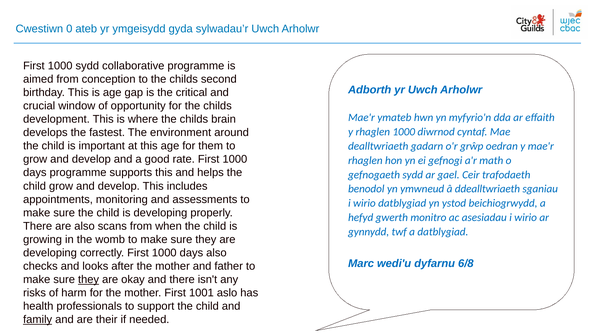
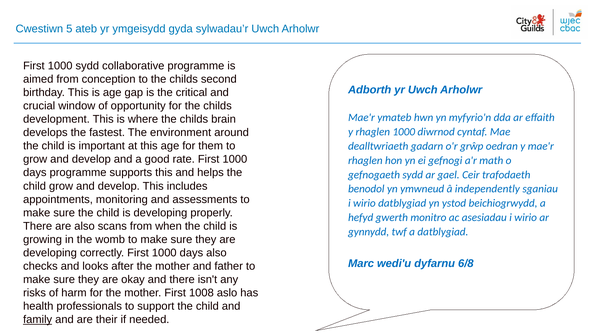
0: 0 -> 5 (69, 29)
ddealltwriaeth: ddealltwriaeth -> independently (487, 189)
they underline: present -> none (89, 279)
1001: 1001 -> 1008 (201, 292)
